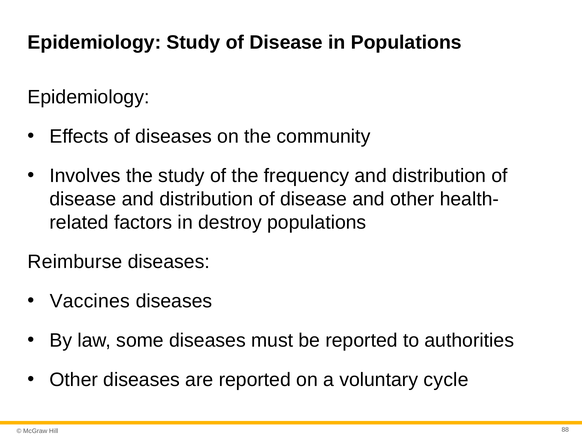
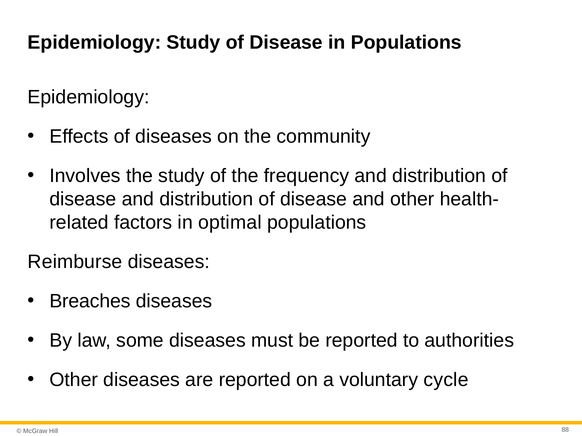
destroy: destroy -> optimal (230, 223)
Vaccines: Vaccines -> Breaches (90, 301)
